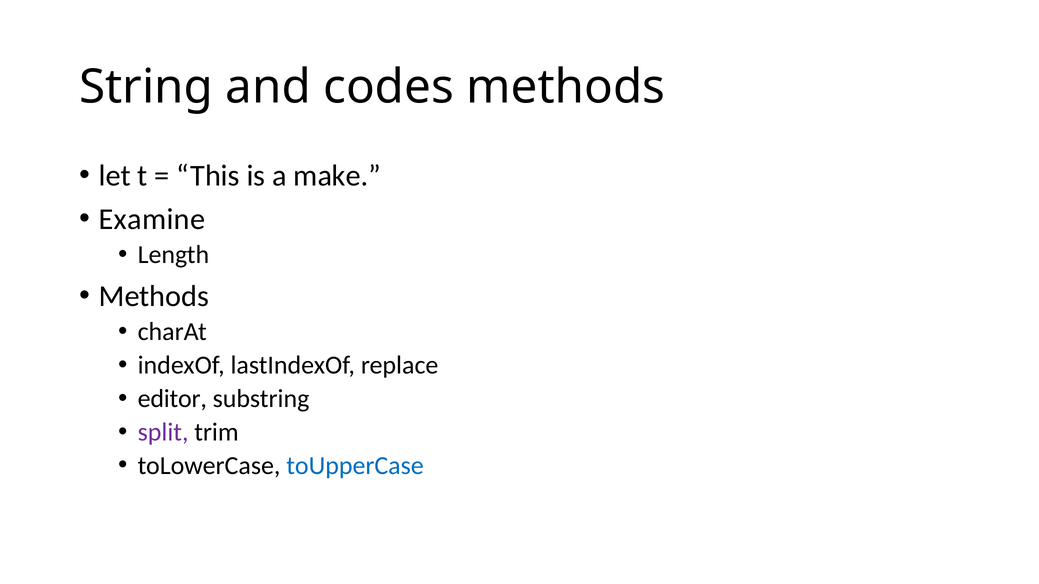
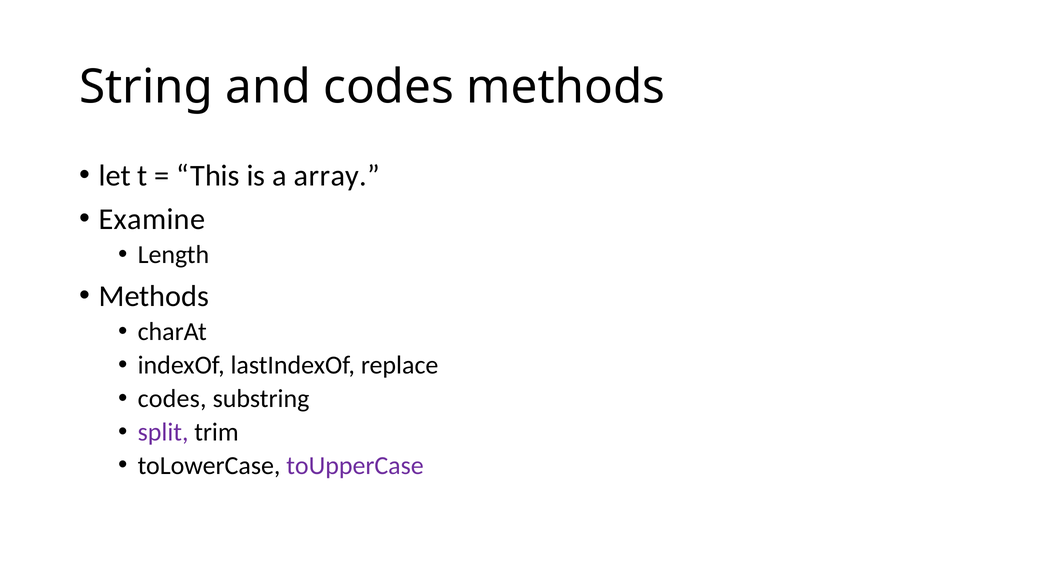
make: make -> array (337, 176)
editor: editor -> codes (172, 399)
toUpperCase colour: blue -> purple (355, 466)
